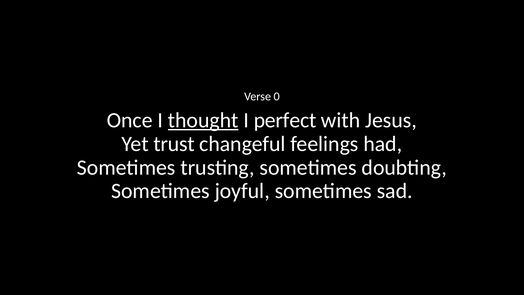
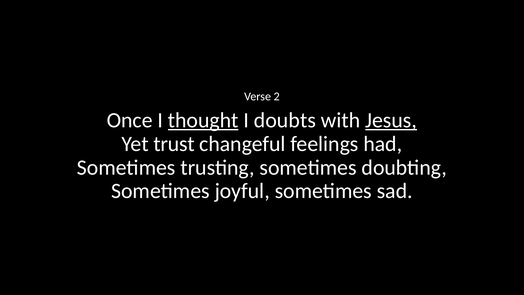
0: 0 -> 2 (277, 97)
perfect: perfect -> doubts (285, 120)
Jesus underline: none -> present (391, 120)
